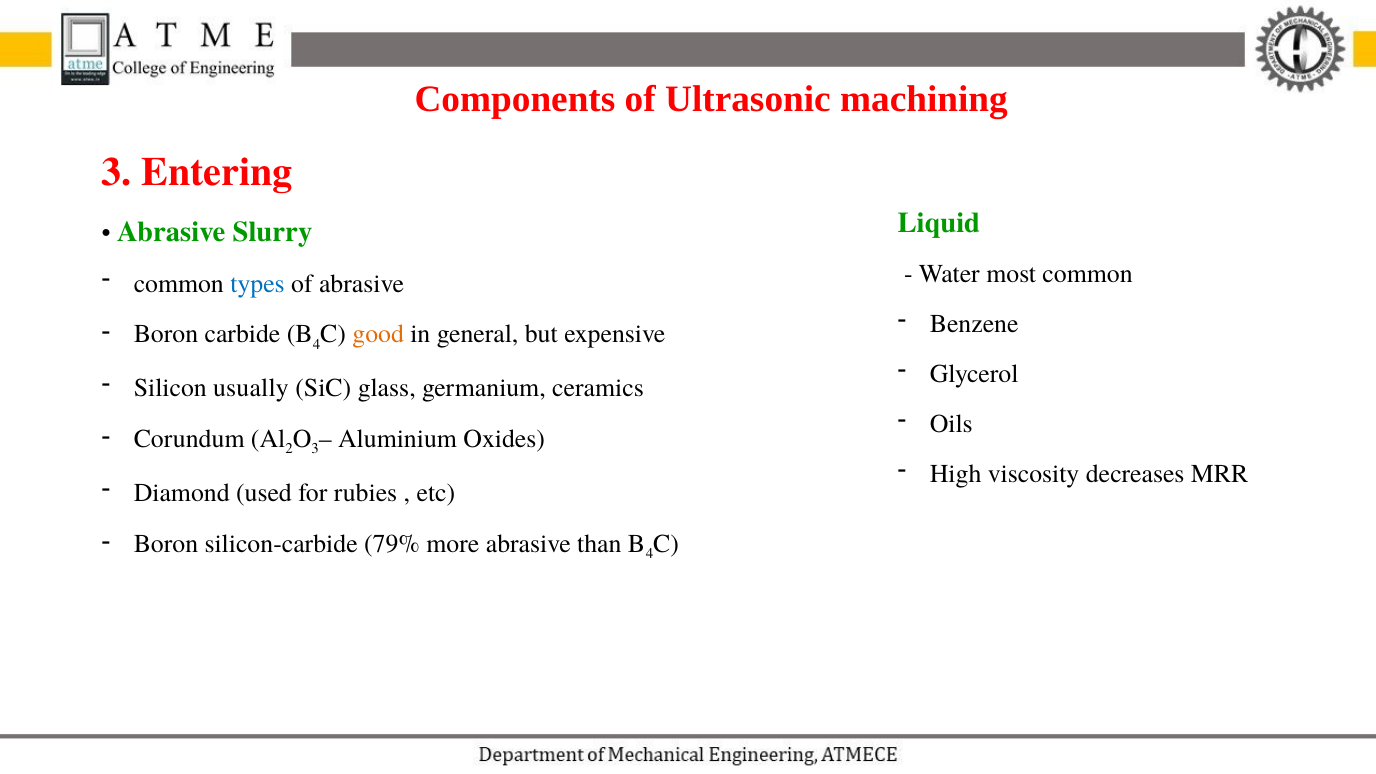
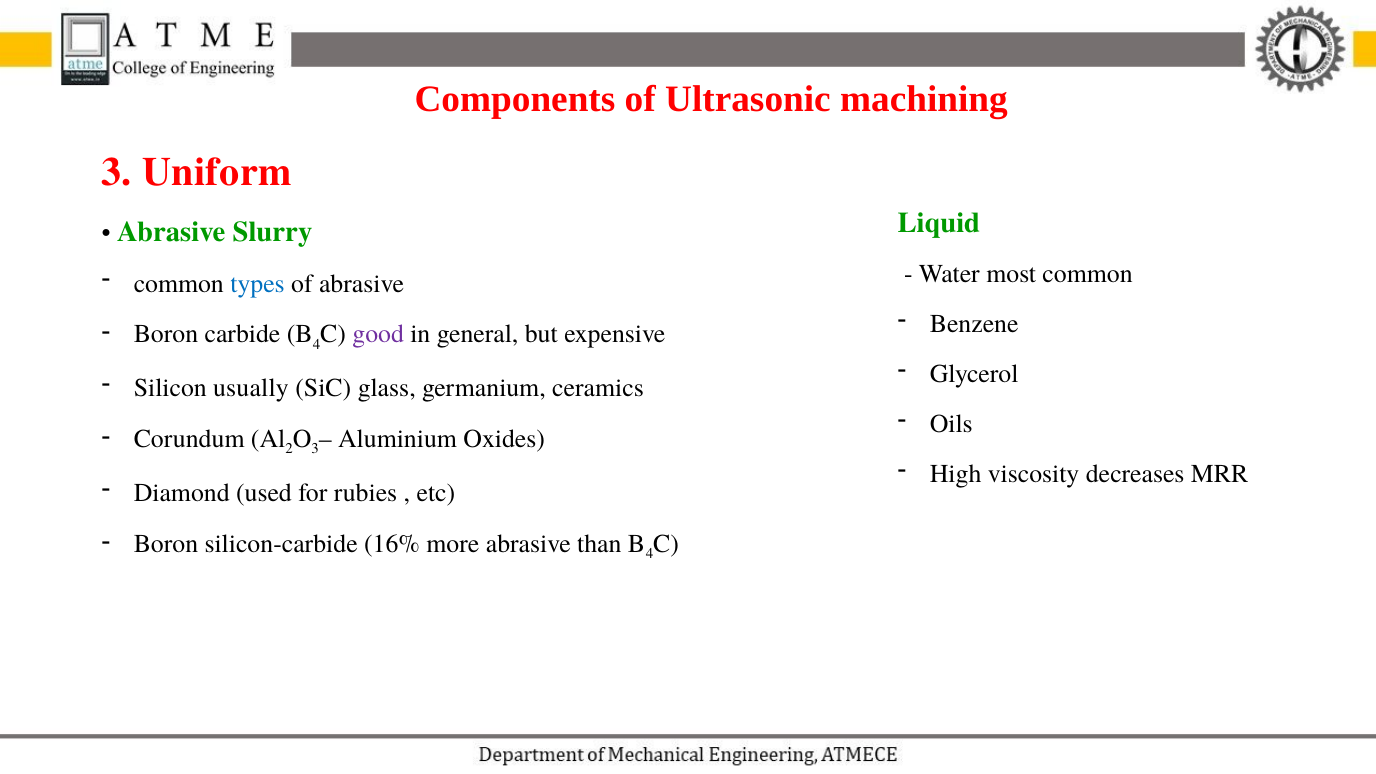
Entering: Entering -> Uniform (217, 172)
good colour: orange -> purple (378, 334)
79%: 79% -> 16% (392, 544)
